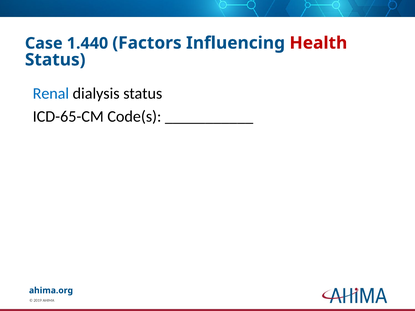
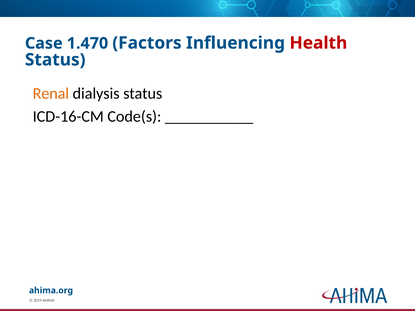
1.440: 1.440 -> 1.470 (87, 43)
Renal colour: blue -> orange (51, 94)
ICD-65-CM: ICD-65-CM -> ICD-16-CM (68, 117)
